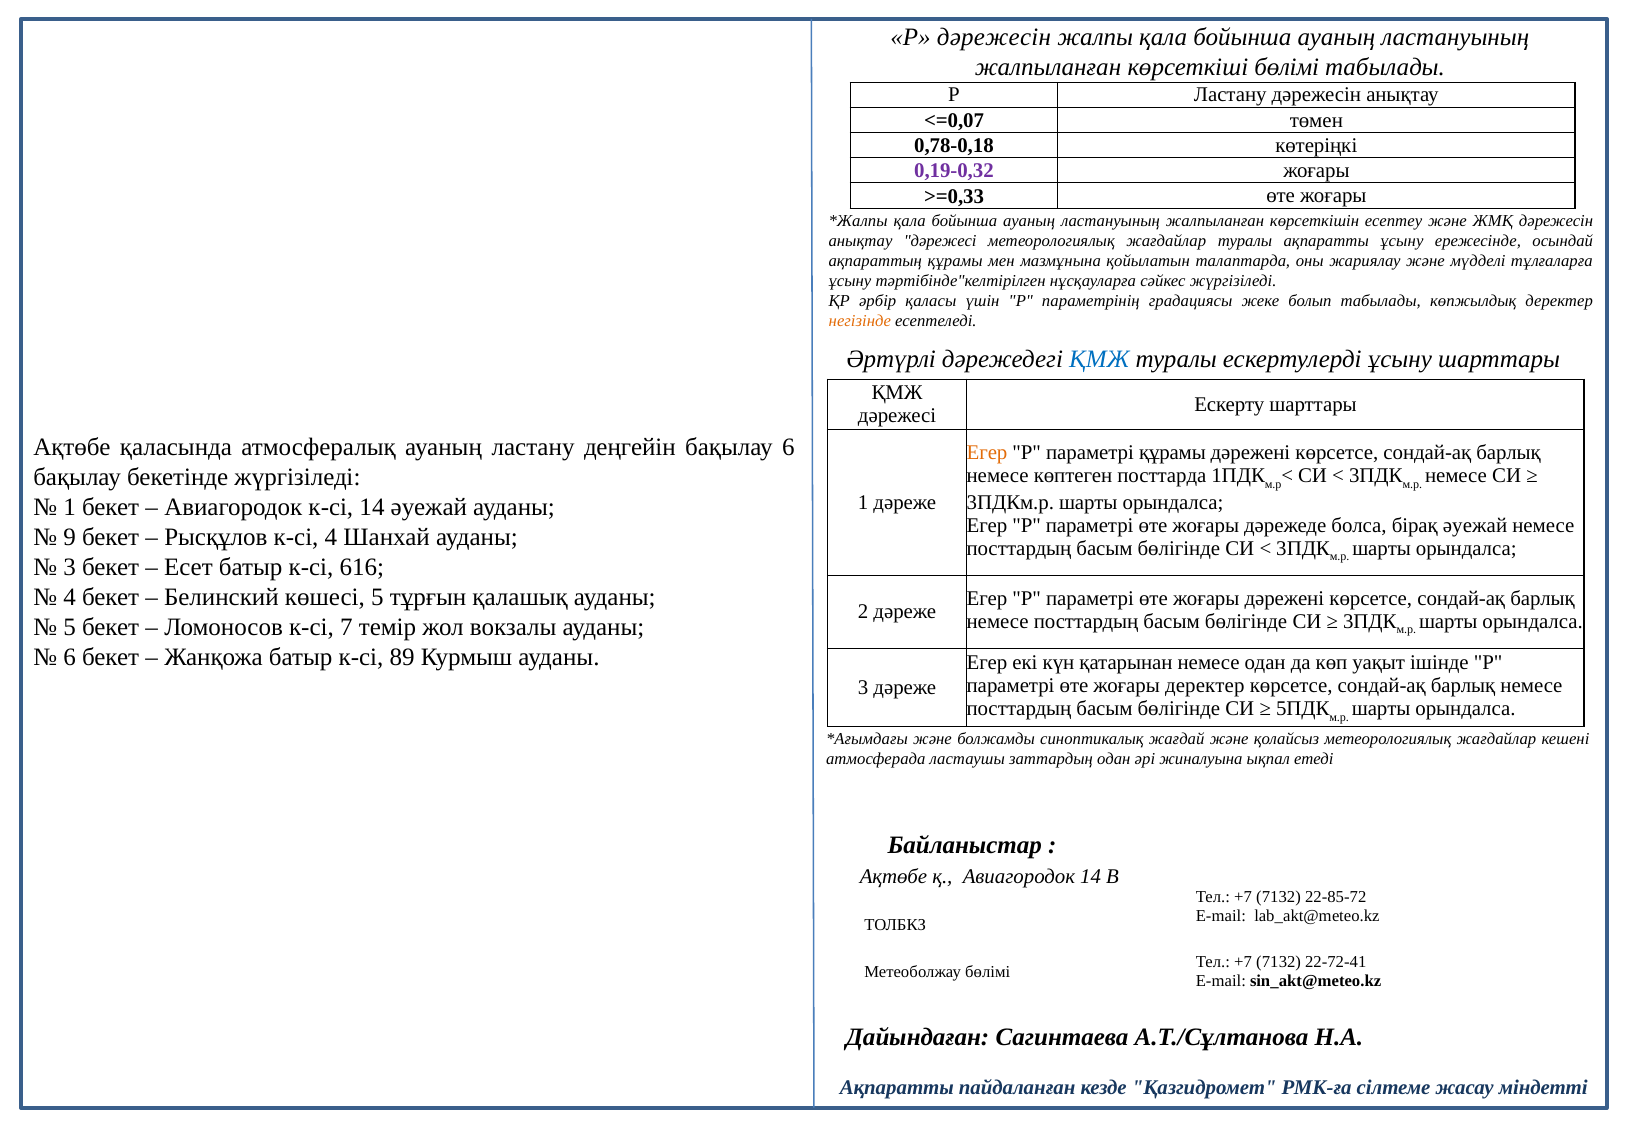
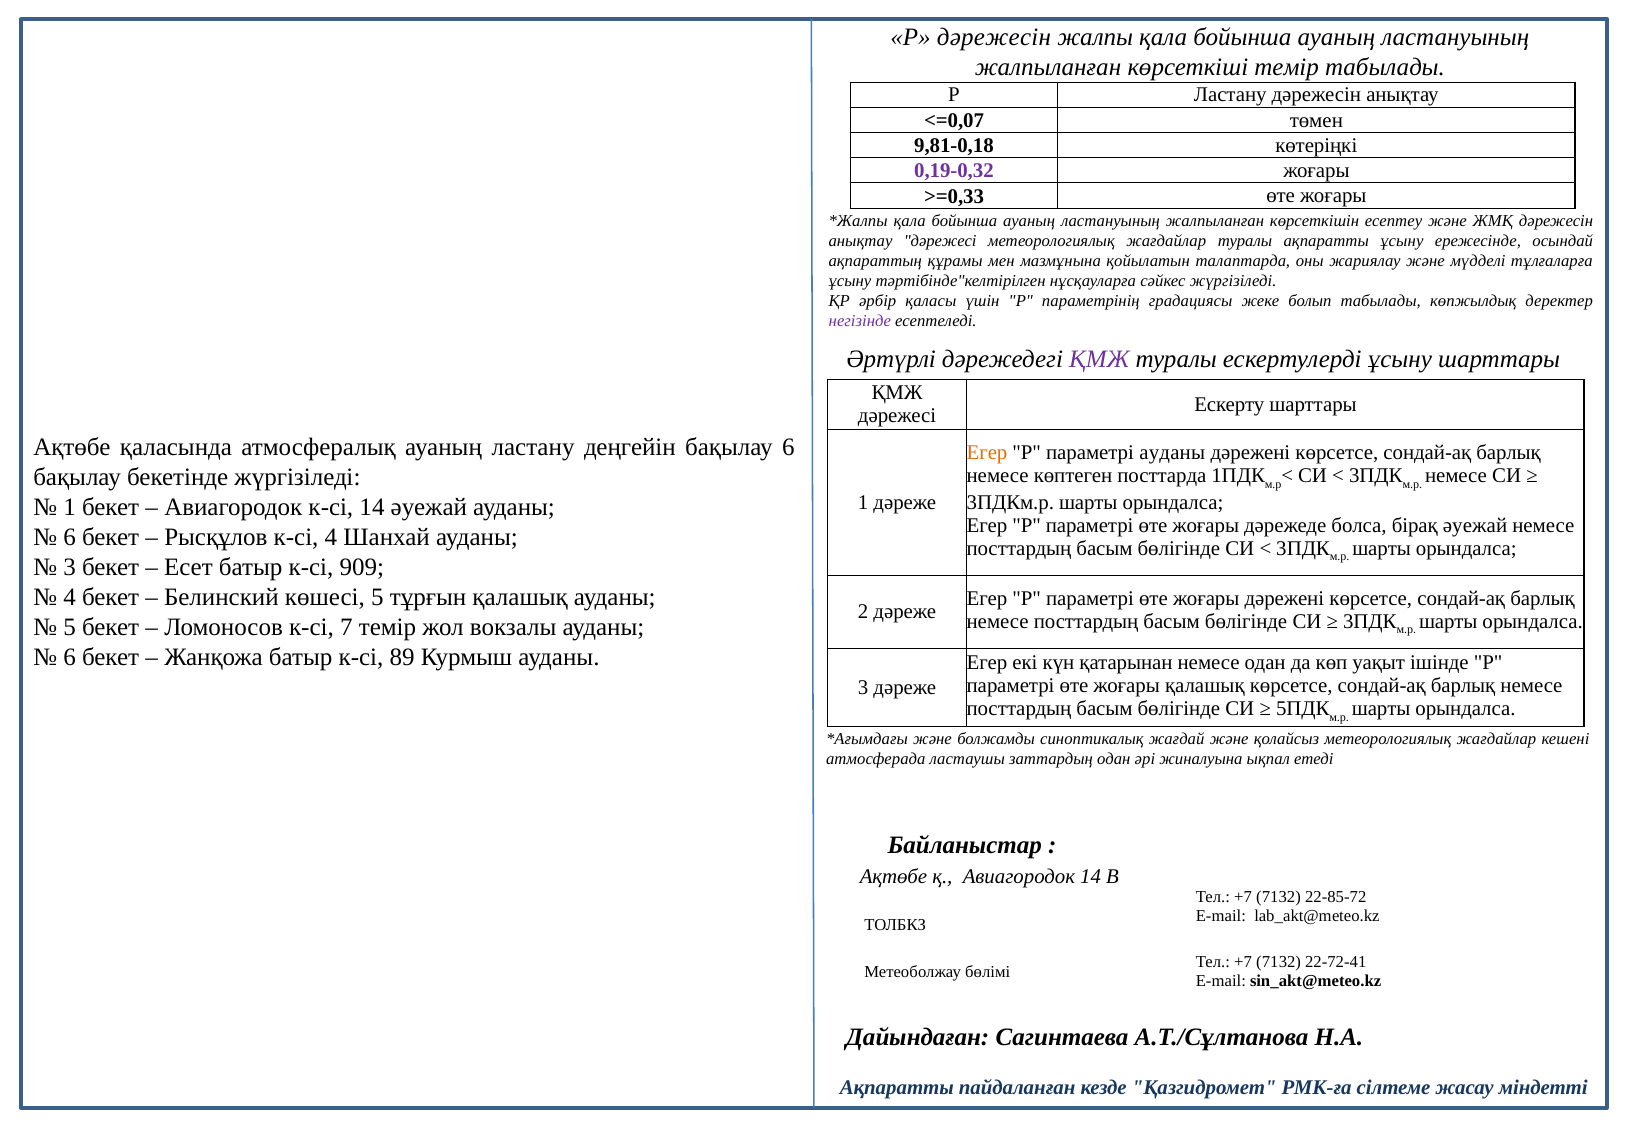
көрсеткіші бөлімі: бөлімі -> темір (1287, 67)
0,78-0,18: 0,78-0,18 -> 9,81-0,18 (954, 145)
негізінде colour: orange -> purple (860, 321)
ҚМЖ colour: blue -> purple (1099, 360)
параметрі құрамы: құрамы -> ауданы (1172, 453)
9: 9 -> 6 (70, 538)
616: 616 -> 909 (362, 568)
жоғары деректер: деректер -> қалашық (1205, 686)
